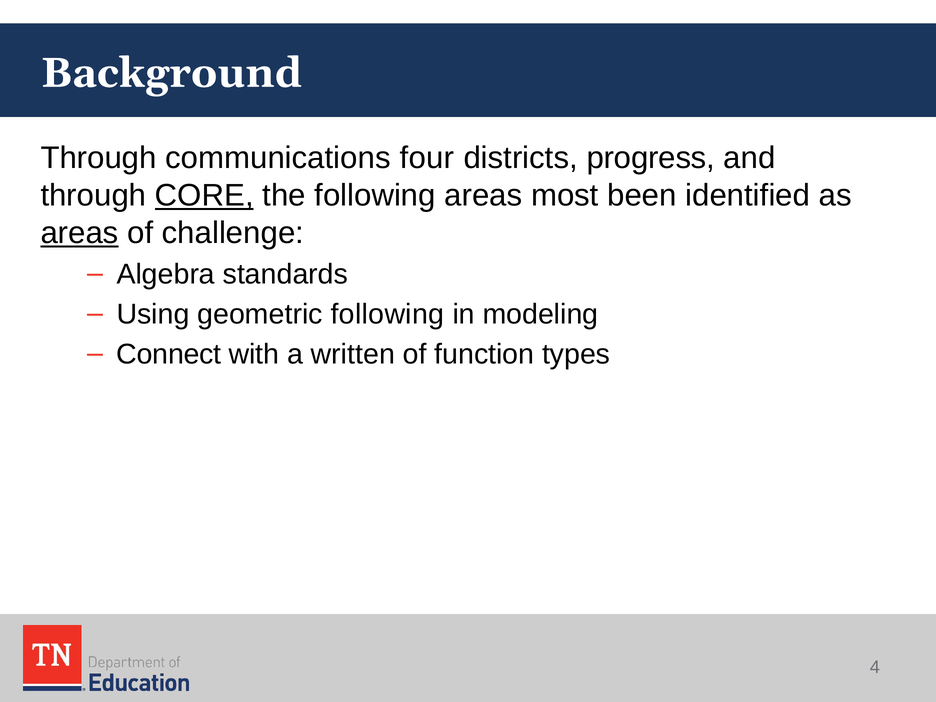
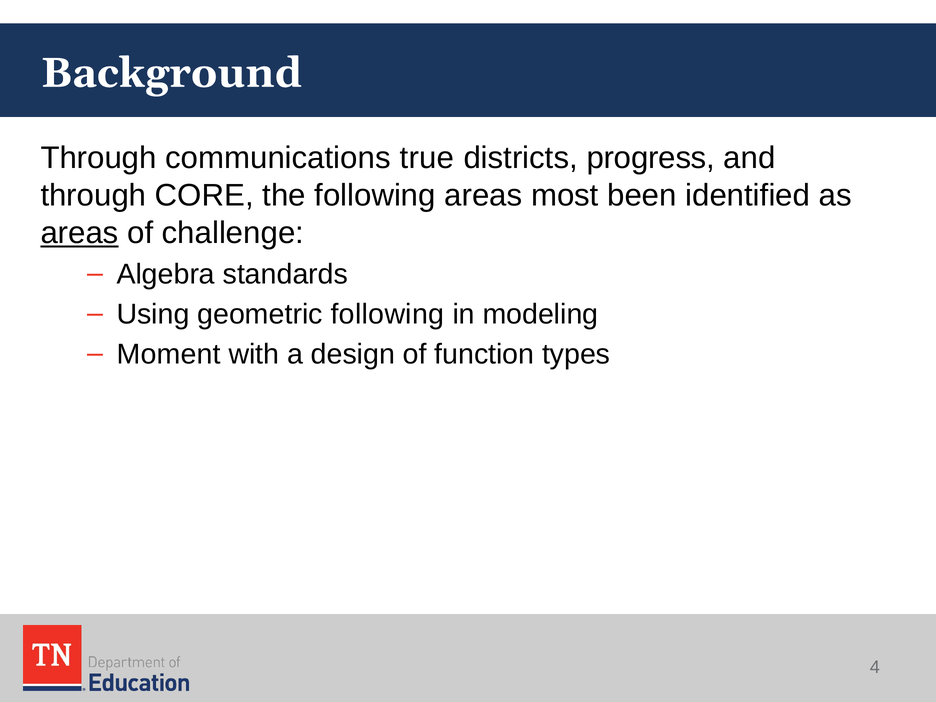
four: four -> true (427, 158)
CORE underline: present -> none (204, 196)
Connect: Connect -> Moment (169, 354)
written: written -> design (353, 354)
